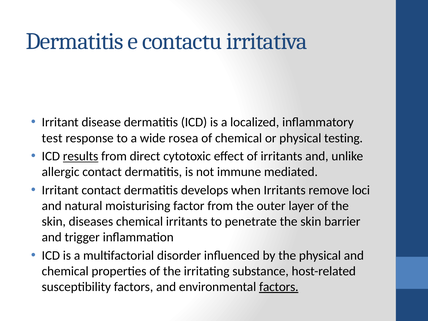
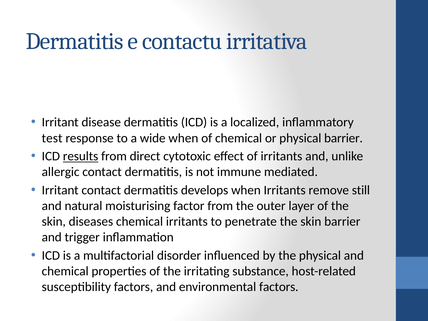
wide rosea: rosea -> when (183, 138)
physical testing: testing -> barrier (343, 138)
loci: loci -> still (361, 190)
factors underline: present -> none (279, 287)
